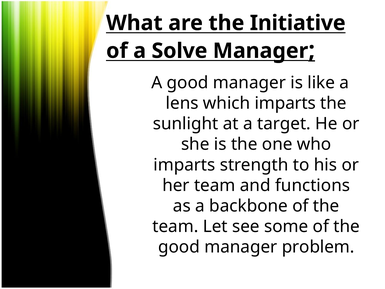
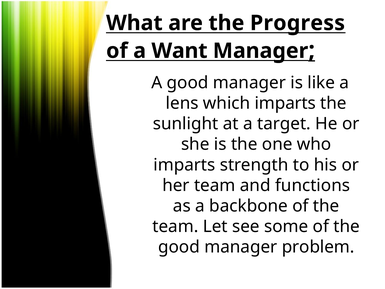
Initiative: Initiative -> Progress (297, 23)
Solve: Solve -> Want (179, 51)
